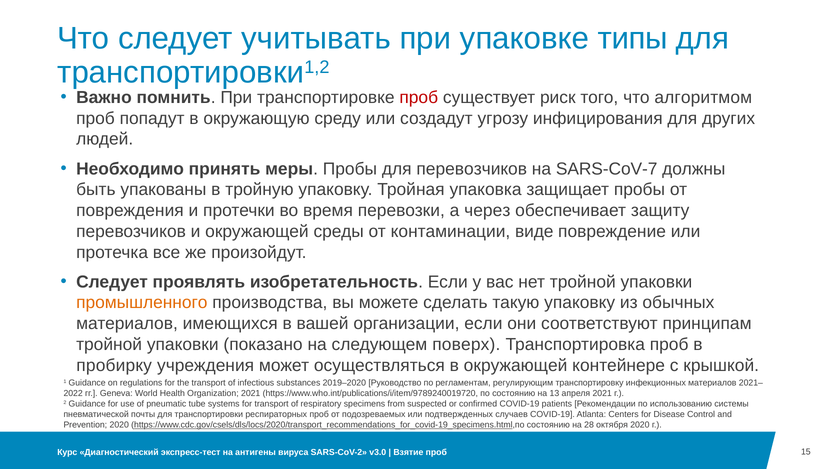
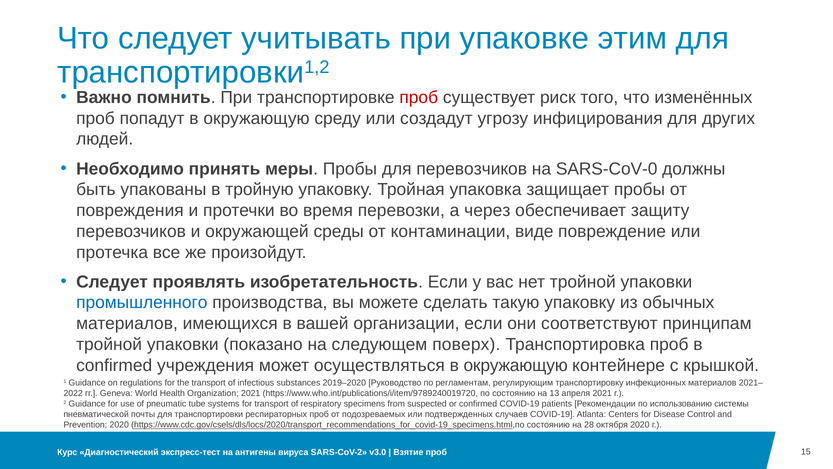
типы: типы -> этим (632, 39)
алгоритмом: алгоритмом -> изменённых (703, 97)
SARS-CoV-7: SARS-CoV-7 -> SARS-CoV-0 (607, 169)
промышленного colour: orange -> blue (142, 302)
пробирку: пробирку -> confirmed (114, 365)
осуществляться в окружающей: окружающей -> окружающую (516, 365)
